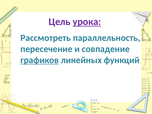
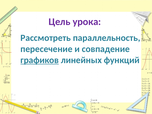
урока underline: present -> none (87, 22)
